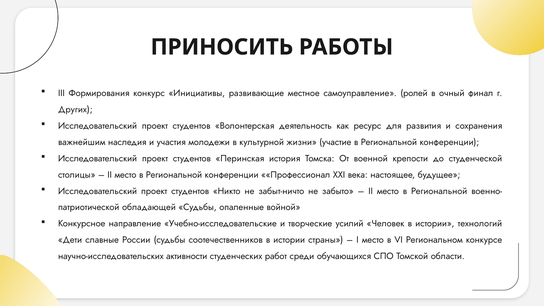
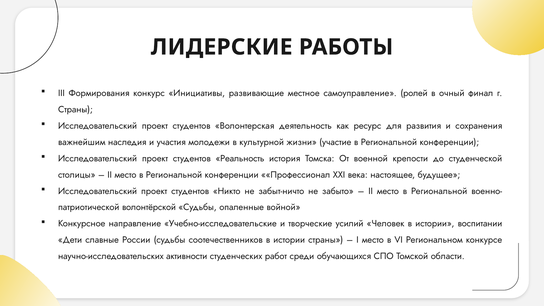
ПРИНОСИТЬ: ПРИНОСИТЬ -> ЛИДЕРСКИЕ (222, 47)
Других: Других -> Страны (76, 109)
Перинская: Перинская -> Реальность (240, 158)
обладающей: обладающей -> волонтёрской (149, 207)
технологий: технологий -> воспитании (480, 224)
